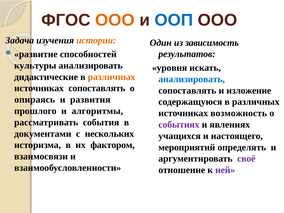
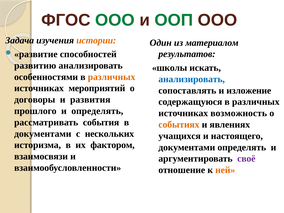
ООО colour: orange -> green (115, 20)
ООП colour: blue -> green (174, 20)
зависимость: зависимость -> материалом (212, 43)
культуры: культуры -> развитию (35, 66)
уровня: уровня -> школы (170, 68)
дидактические: дидактические -> особенностями (46, 77)
источниках сопоставлять: сопоставлять -> мероприятий (97, 88)
опираясь: опираясь -> договоры (35, 100)
и алгоритмы: алгоритмы -> определять (97, 111)
событиях colour: purple -> orange (179, 125)
мероприятий: мероприятий -> документами (187, 147)
ней colour: purple -> orange (225, 170)
